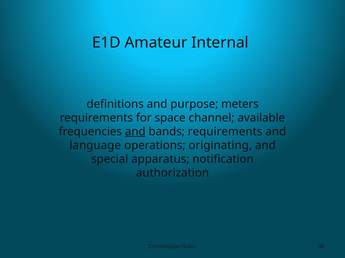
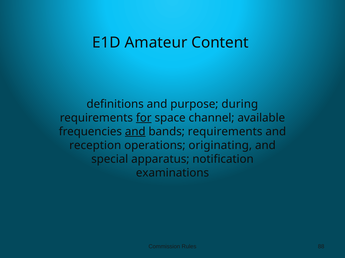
Internal: Internal -> Content (220, 43)
meters: meters -> during (240, 104)
for underline: none -> present (144, 118)
language: language -> reception (95, 146)
authorization: authorization -> examinations (172, 173)
